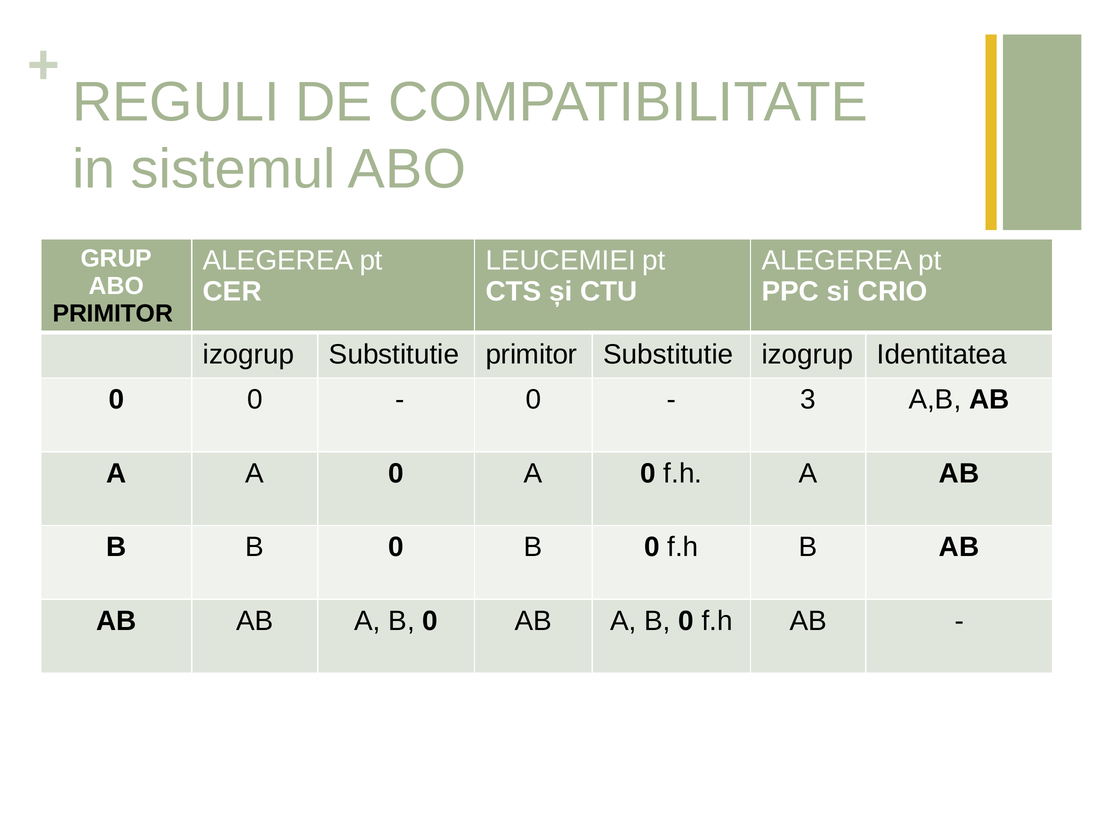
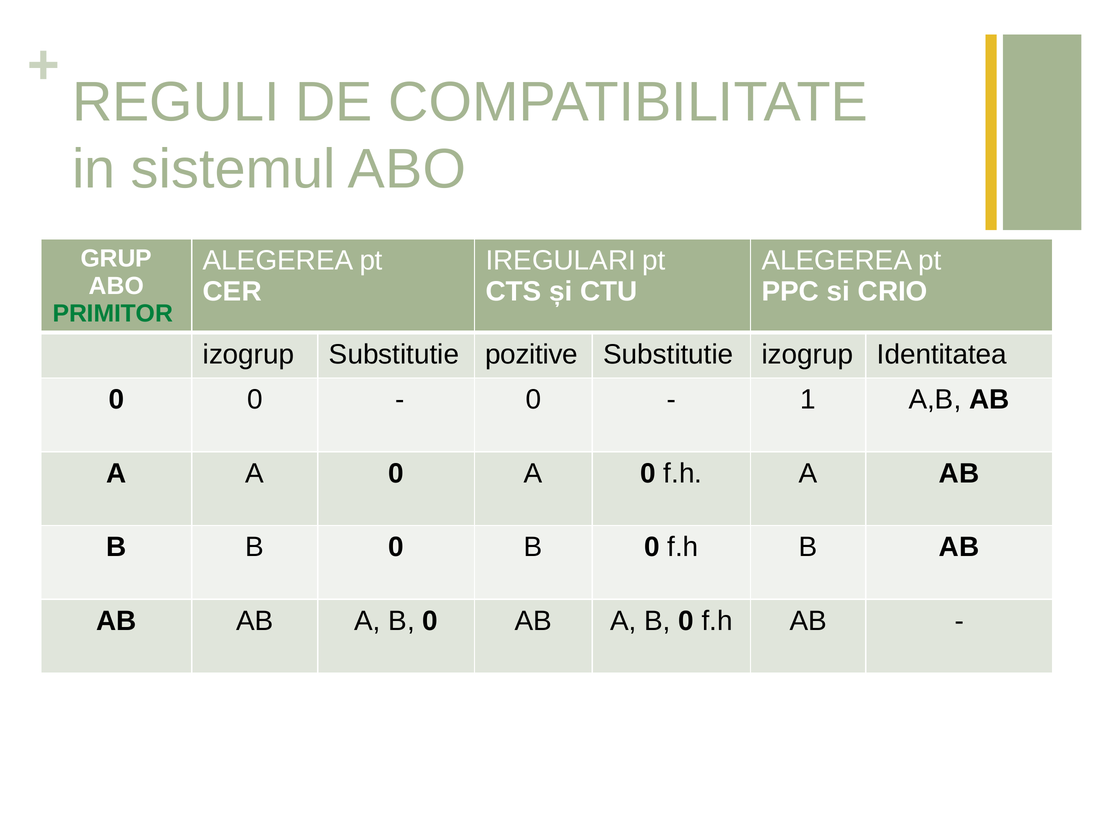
LEUCEMIEI: LEUCEMIEI -> IREGULARI (561, 260)
PRIMITOR colour: black -> green (113, 314)
Substitutie primitor: primitor -> pozitive (531, 354)
3: 3 -> 1 (808, 400)
